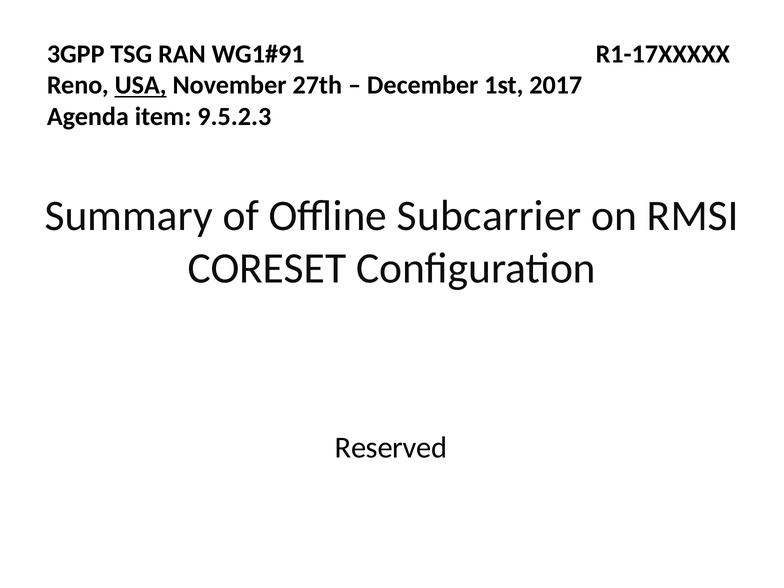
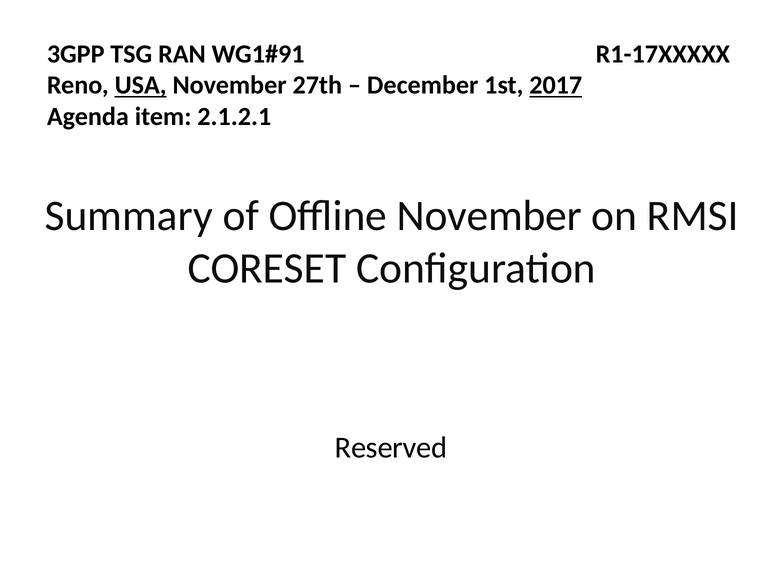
2017 underline: none -> present (556, 85)
9.5.2.3: 9.5.2.3 -> 2.1.2.1 (234, 117)
Offline Subcarrier: Subcarrier -> November (489, 216)
